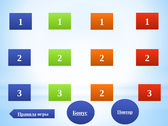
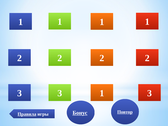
2: 2 -> 1 (102, 93)
